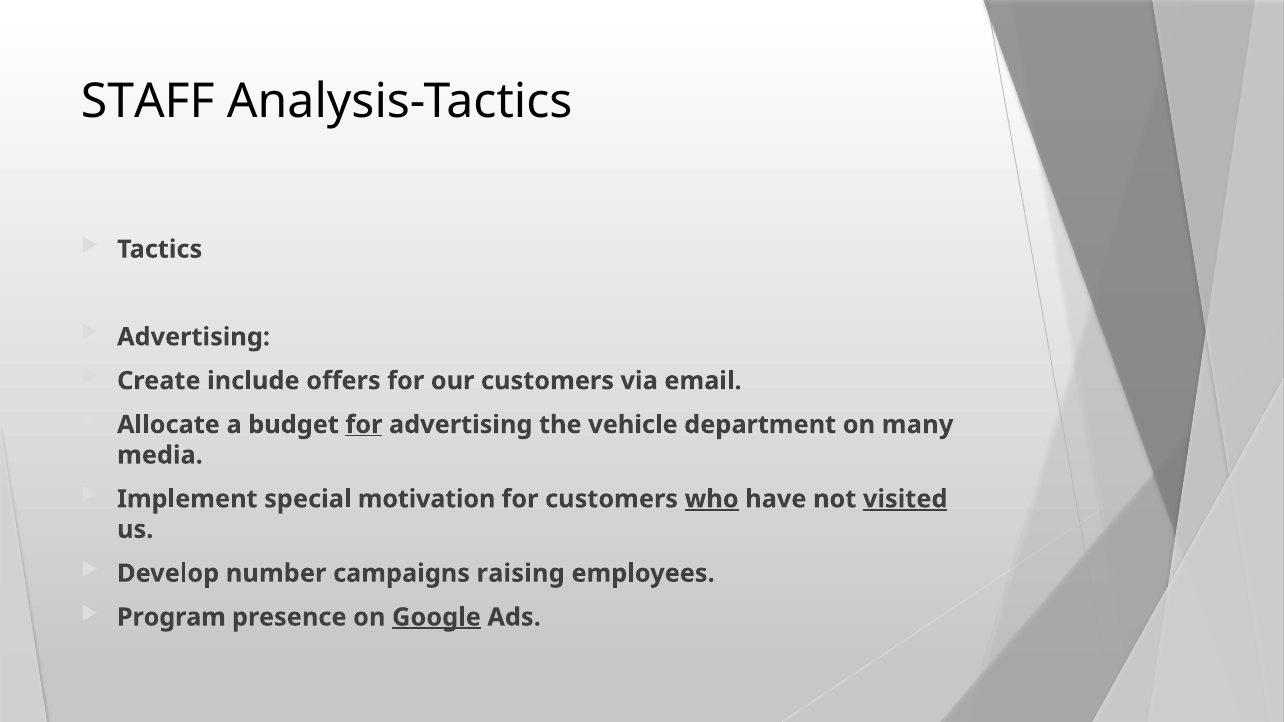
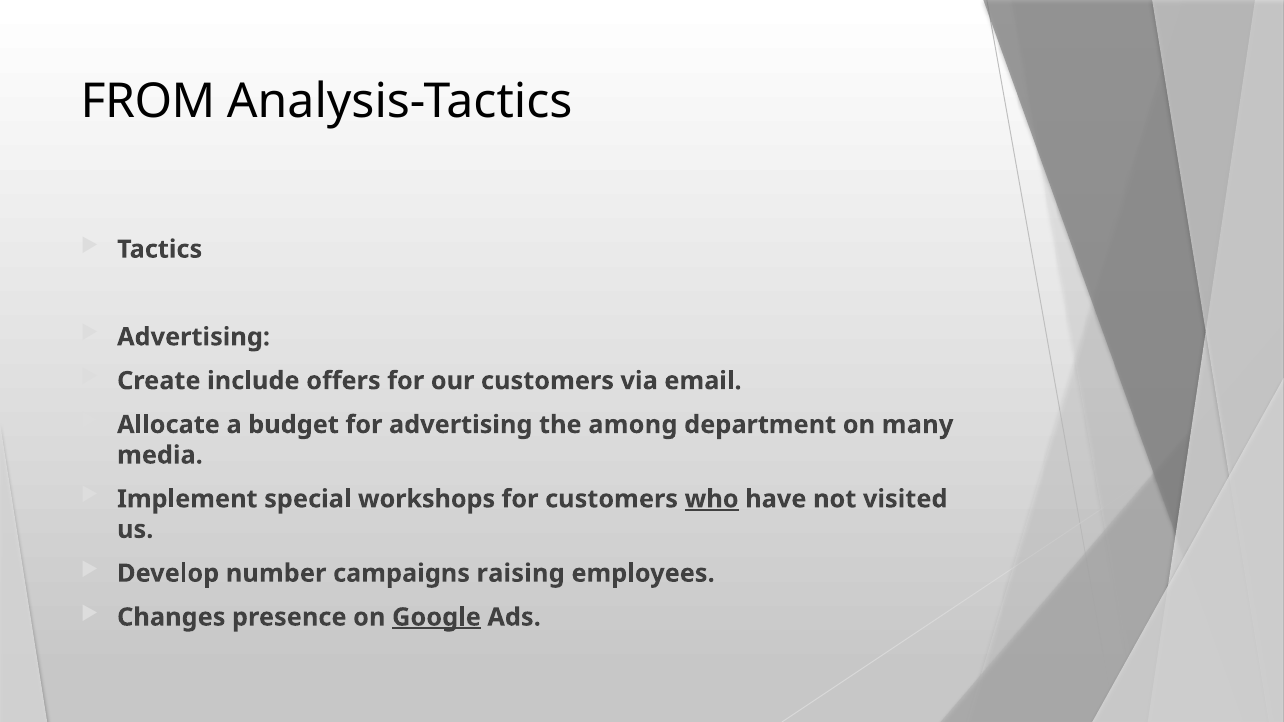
STAFF: STAFF -> FROM (148, 101)
for underline: present -> none (364, 425)
vehicle: vehicle -> among (633, 425)
motivation: motivation -> workshops (427, 499)
visited underline: present -> none (905, 499)
Program: Program -> Changes (171, 617)
